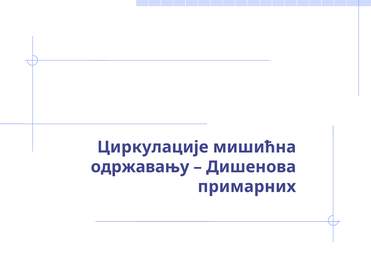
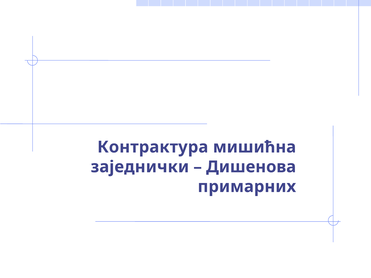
Циркулације: Циркулације -> Контрактура (153, 147)
одржавању: одржавању -> заједнички (140, 167)
